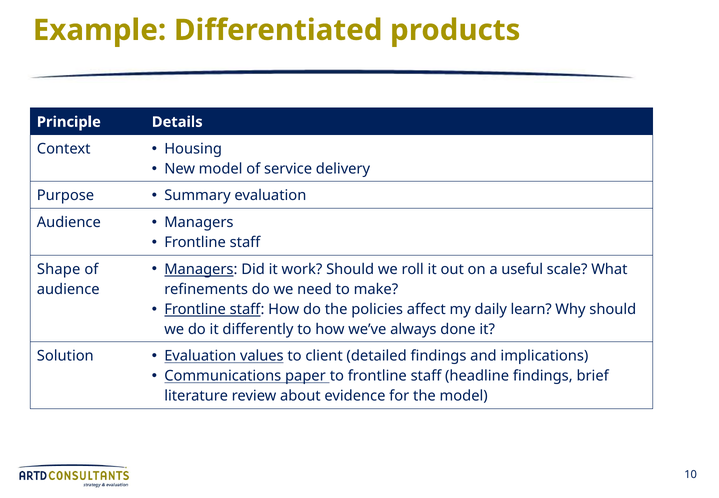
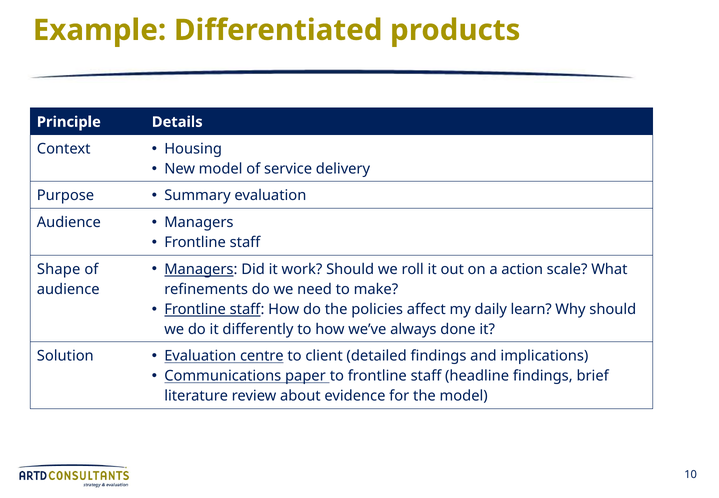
useful: useful -> action (522, 269)
values: values -> centre (262, 356)
